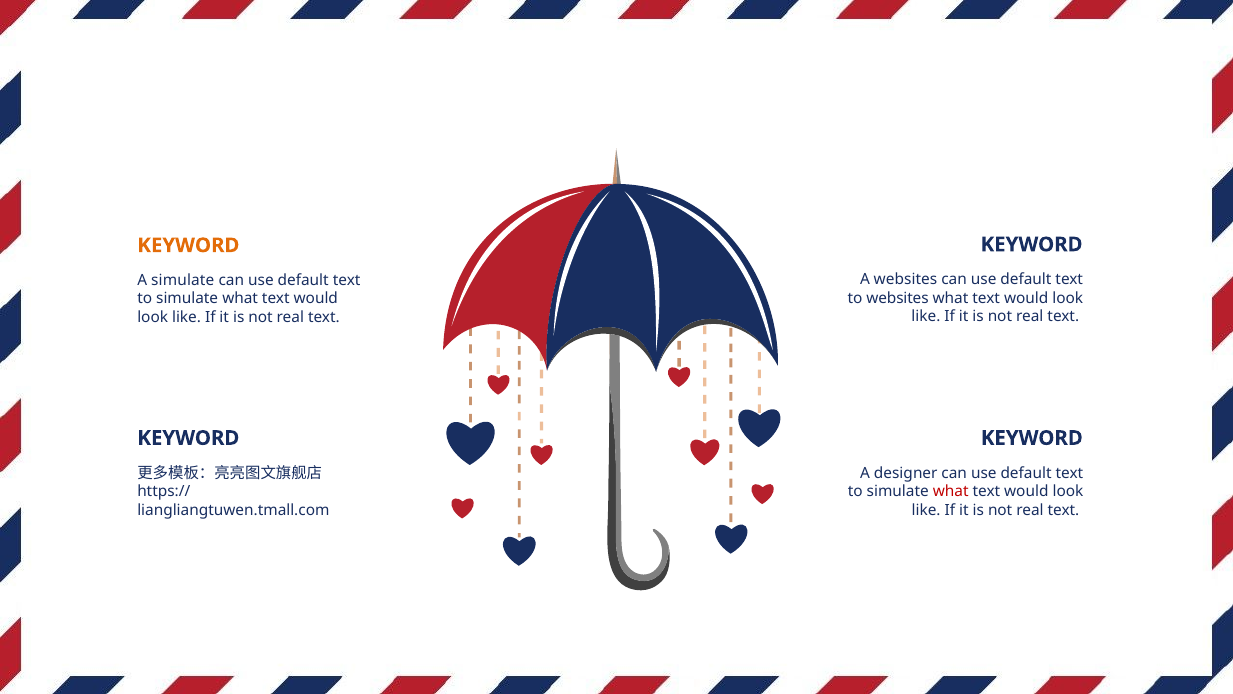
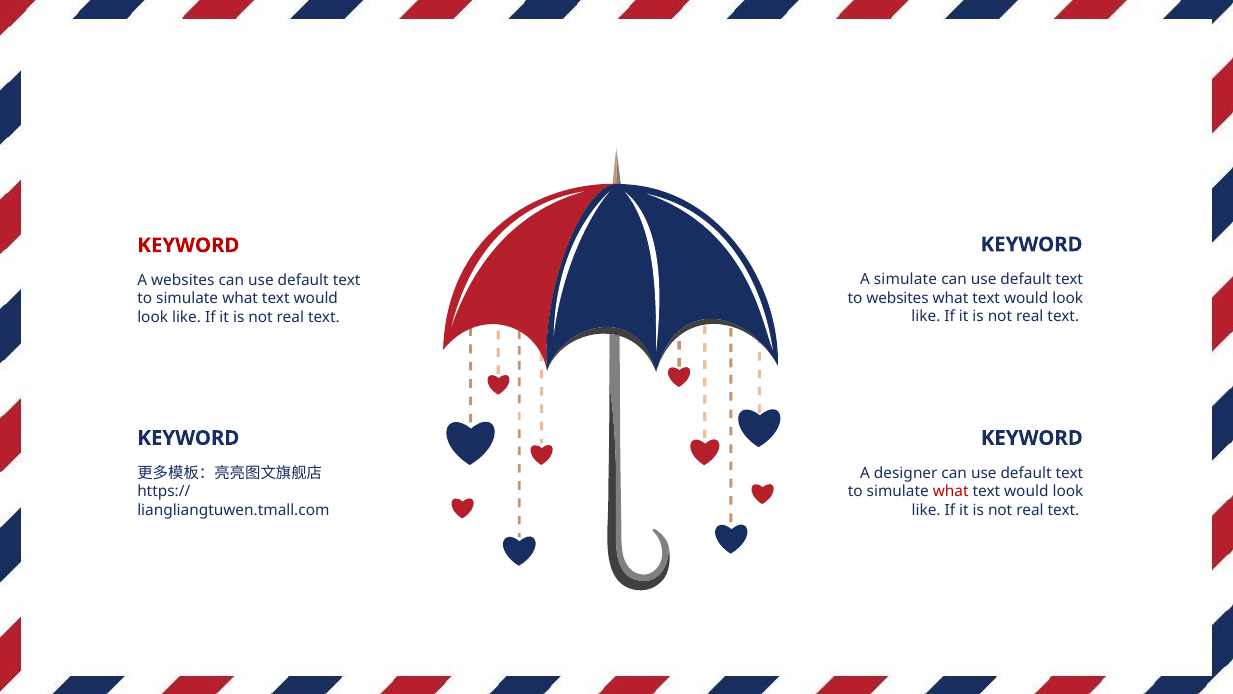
KEYWORD colour: orange -> red (188, 245)
A websites: websites -> simulate (905, 279)
A simulate: simulate -> websites (183, 280)
